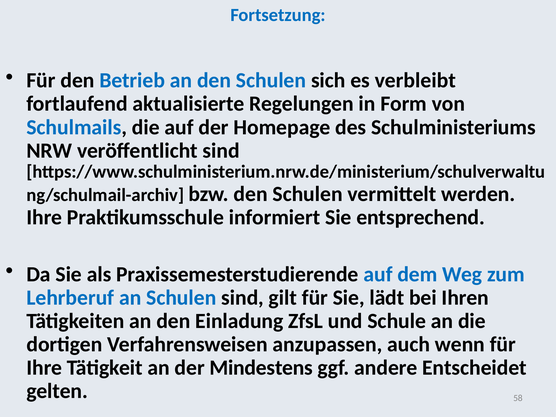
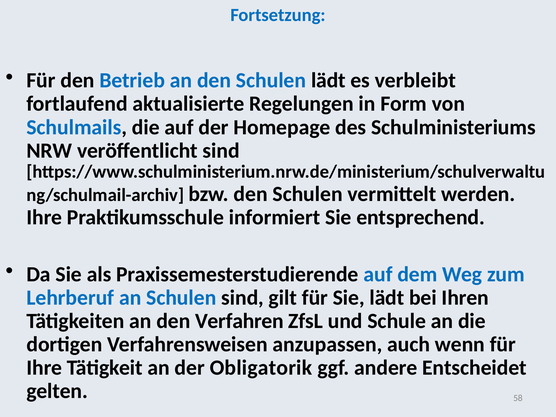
Schulen sich: sich -> lädt (328, 80)
Einladung: Einladung -> Verfahren (239, 321)
Mindestens: Mindestens -> Obligatorik (261, 368)
